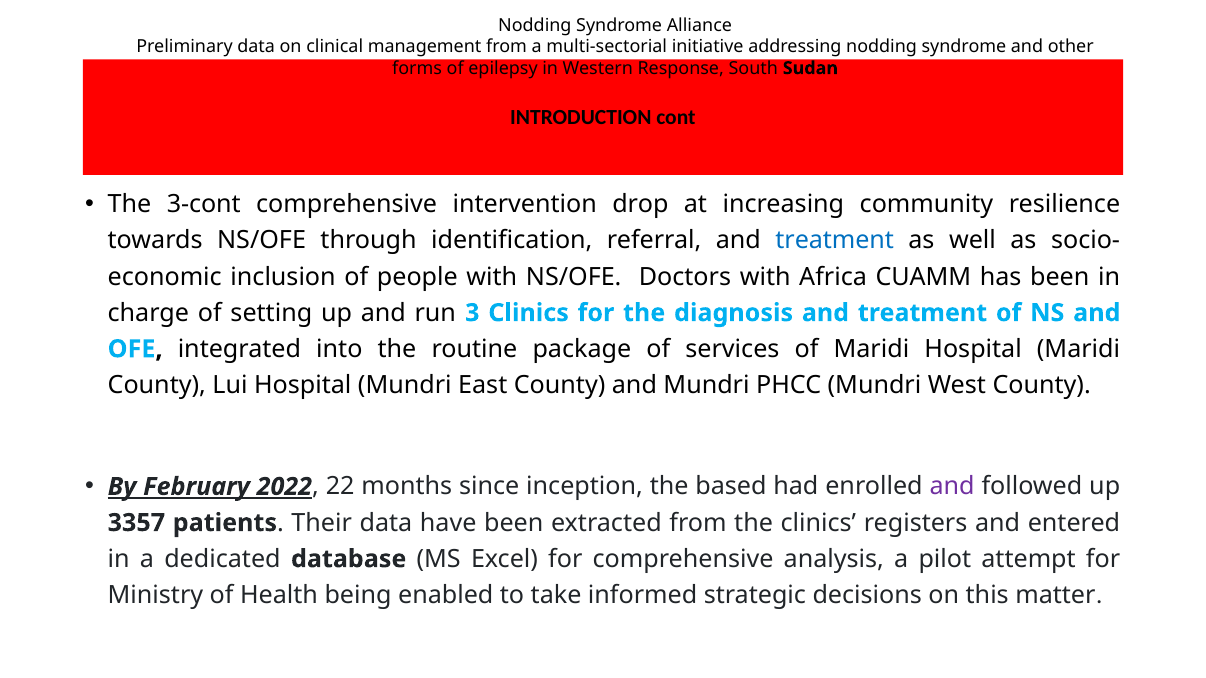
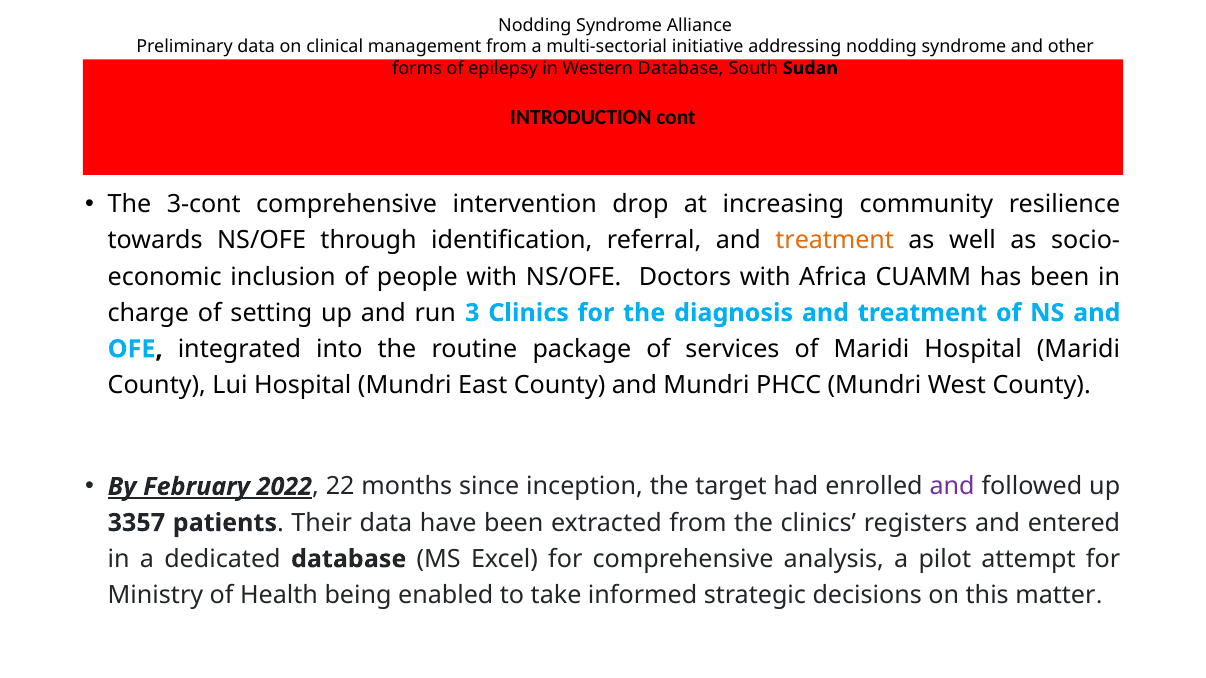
Western Response: Response -> Database (681, 68)
treatment colour: blue -> orange (835, 241)
based: based -> target (731, 487)
